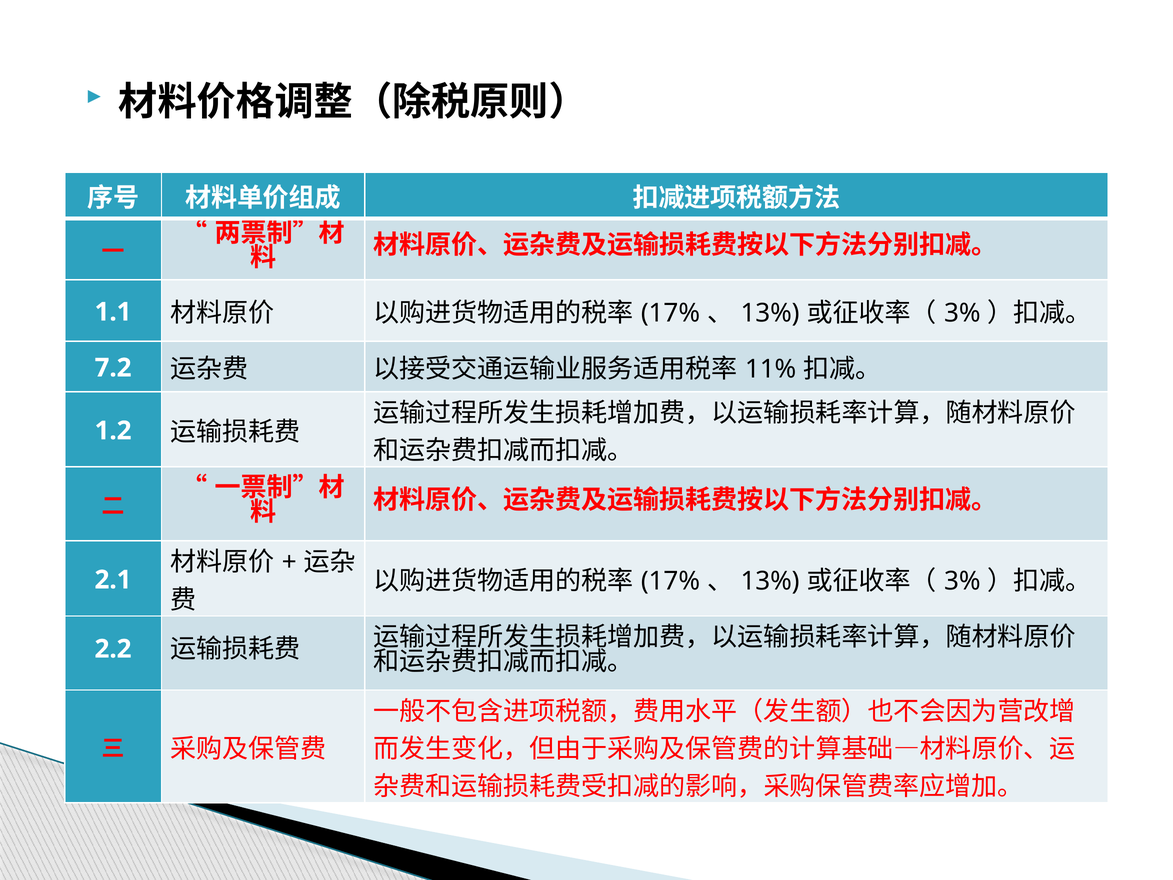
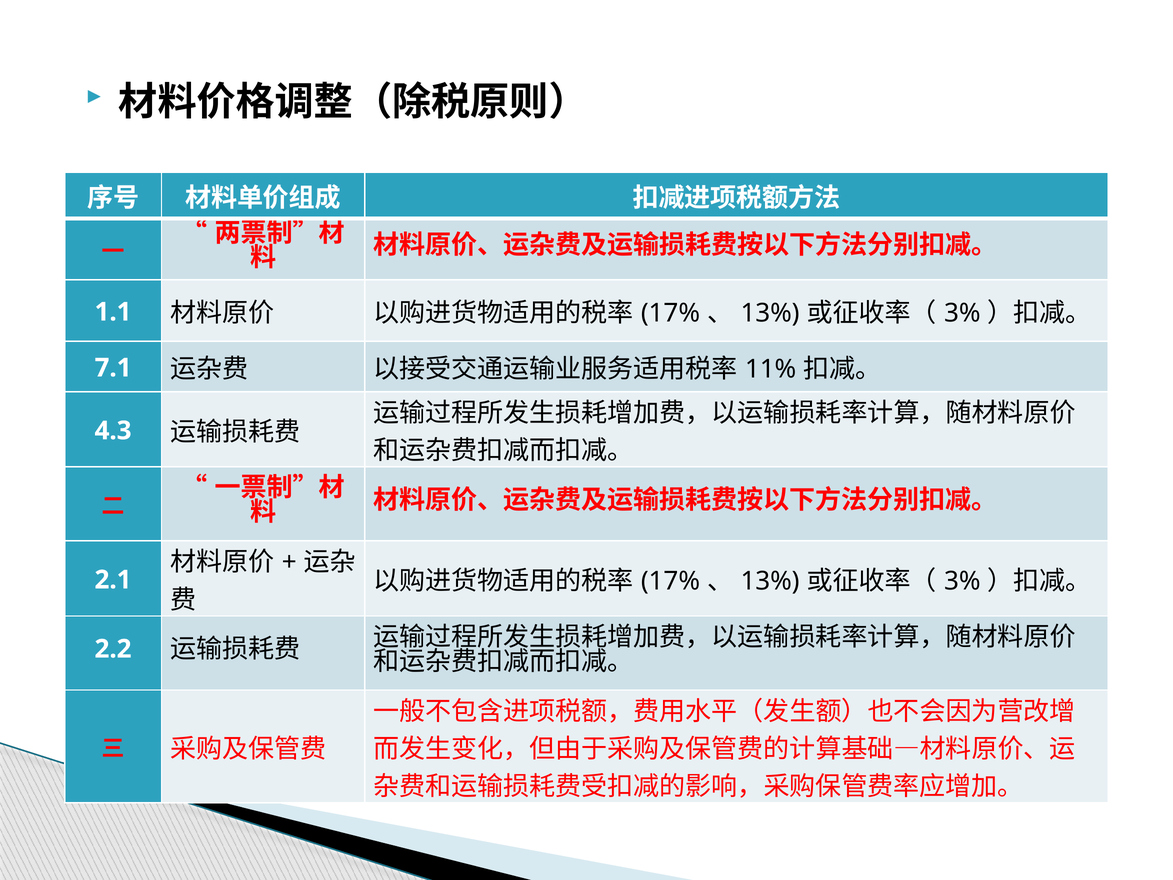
7.2: 7.2 -> 7.1 (113, 368)
1.2: 1.2 -> 4.3 (113, 431)
